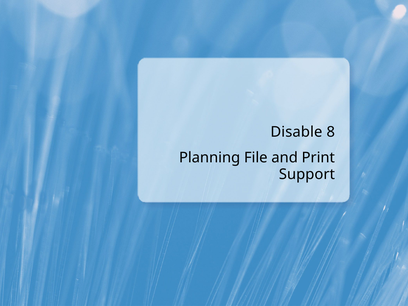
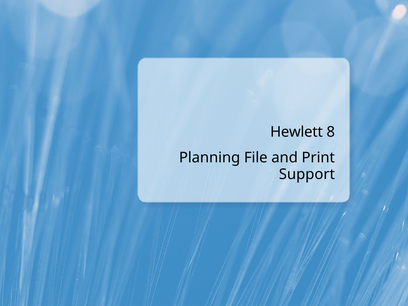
Disable: Disable -> Hewlett (297, 132)
